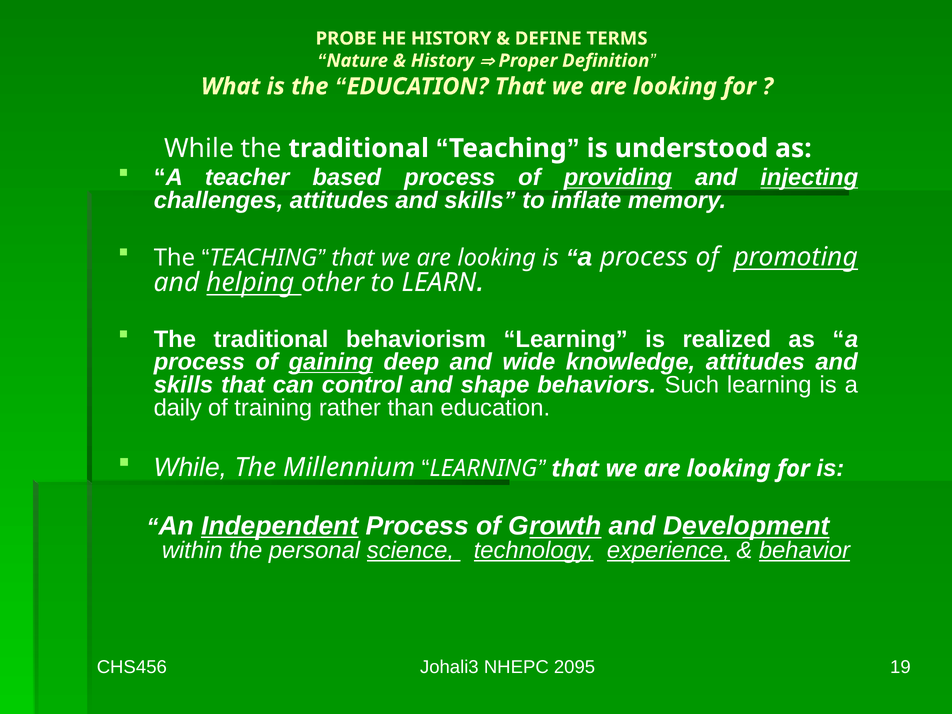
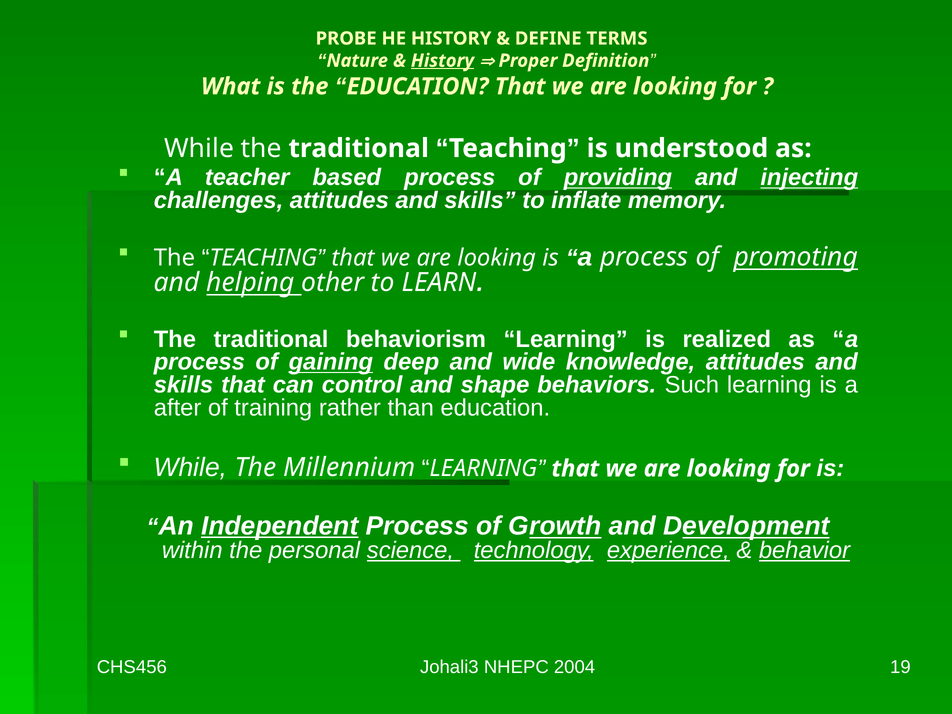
History underline: none -> present (442, 61)
daily: daily -> after (178, 408)
2095: 2095 -> 2004 (575, 667)
